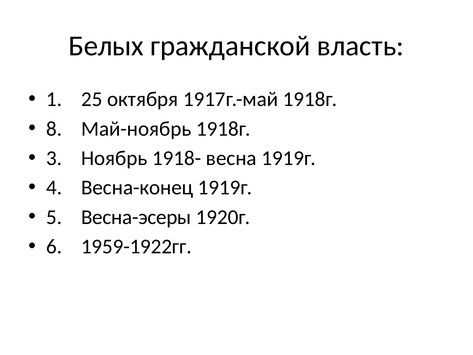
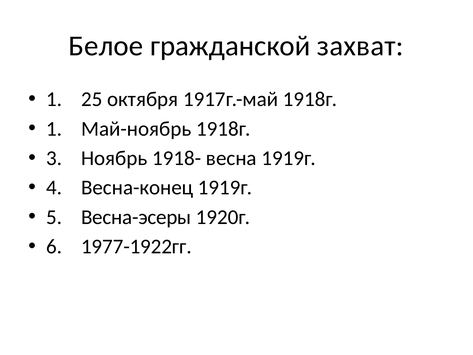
Белых: Белых -> Белое (106, 46)
власть: власть -> захват (360, 46)
8: 8 -> 1 (54, 129)
1959-1922гг: 1959-1922гг -> 1977-1922гг (136, 246)
